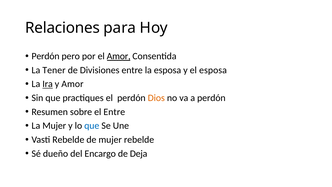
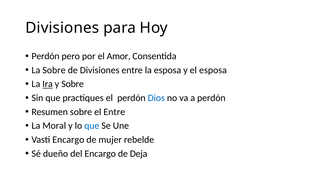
Relaciones: Relaciones -> Divisiones (62, 28)
Amor underline: present -> none (119, 56)
La Tener: Tener -> Sobre (54, 70)
y Amor: Amor -> Sobre (73, 84)
Dios colour: orange -> blue (156, 98)
La Mujer: Mujer -> Moral (54, 126)
Vasti Rebelde: Rebelde -> Encargo (68, 140)
